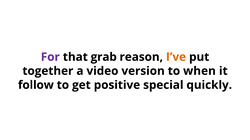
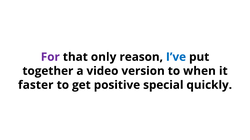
grab: grab -> only (104, 57)
I’ve colour: orange -> blue (176, 57)
follow: follow -> faster (36, 85)
